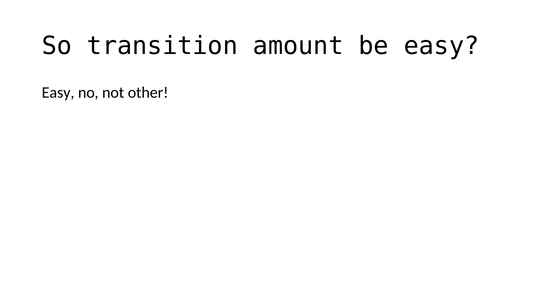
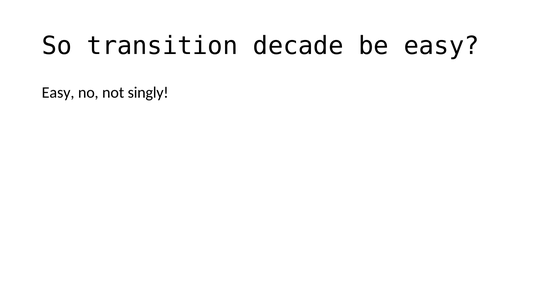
amount: amount -> decade (298, 46)
other: other -> singly (148, 92)
